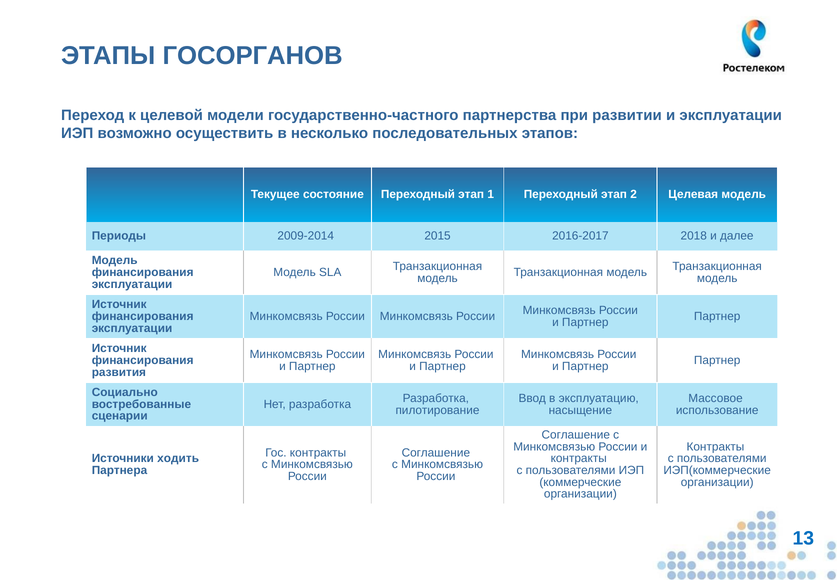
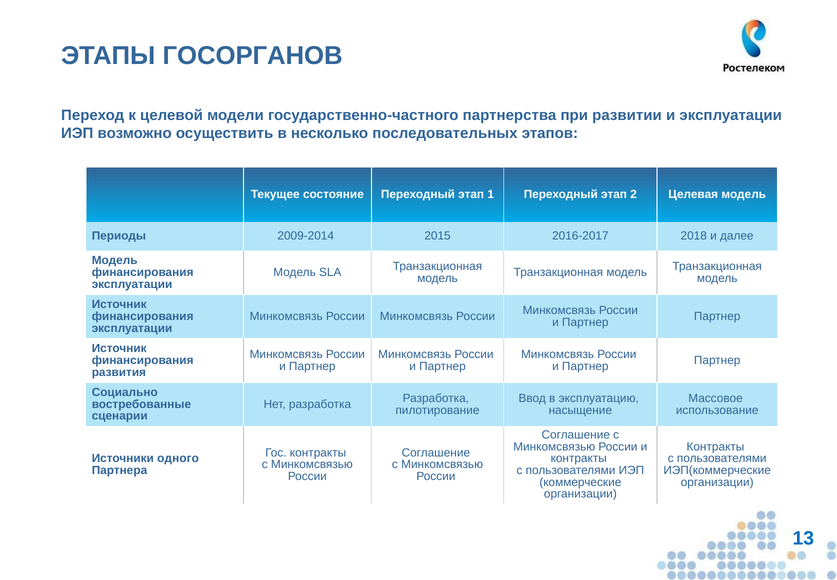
ходить: ходить -> одного (178, 458)
